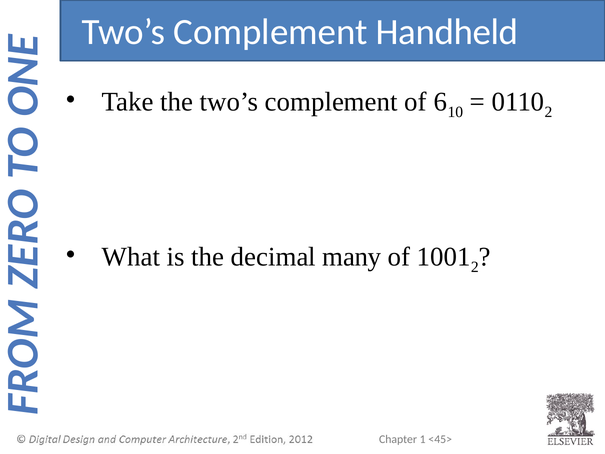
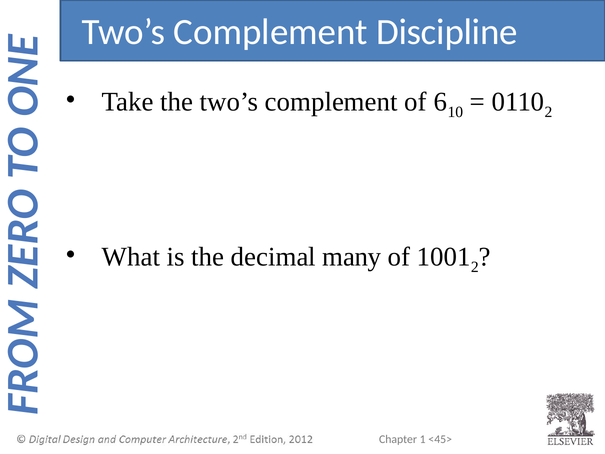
Handheld: Handheld -> Discipline (447, 32)
